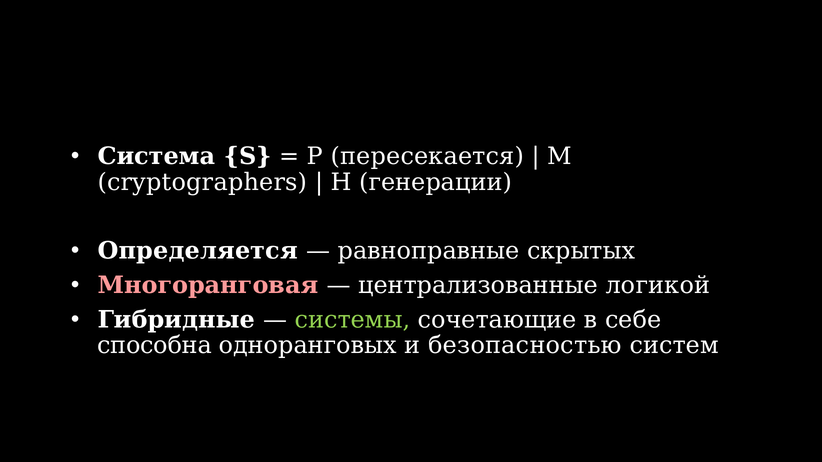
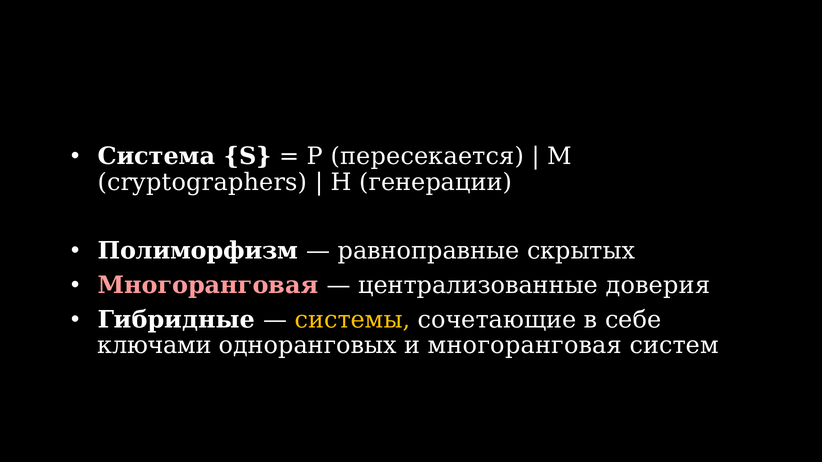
Определяется: Определяется -> Полиморфизм (198, 251)
логикой: логикой -> доверия (658, 286)
системы colour: light green -> yellow (353, 320)
способна: способна -> ключами (154, 346)
и безопасностью: безопасностью -> многоранговая (525, 346)
